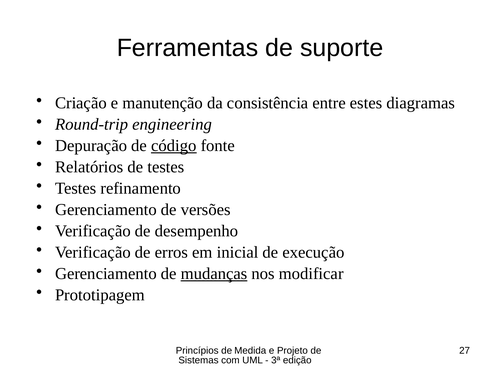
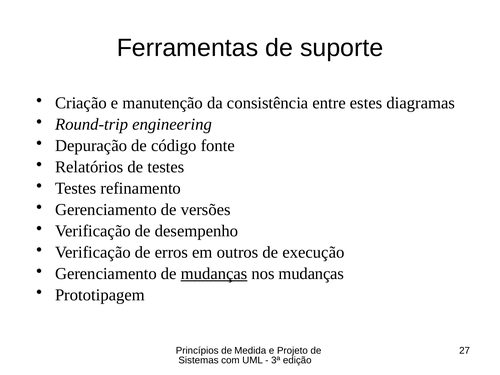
código underline: present -> none (174, 146)
inicial: inicial -> outros (238, 252)
nos modificar: modificar -> mudanças (311, 274)
